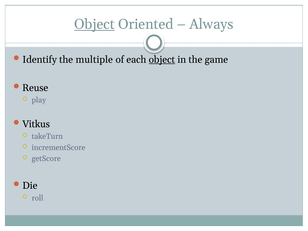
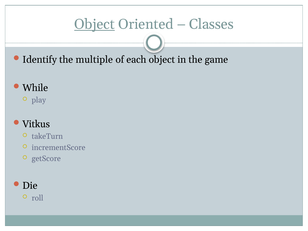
Always: Always -> Classes (211, 24)
object underline: present -> none (162, 60)
Reuse: Reuse -> While (35, 88)
